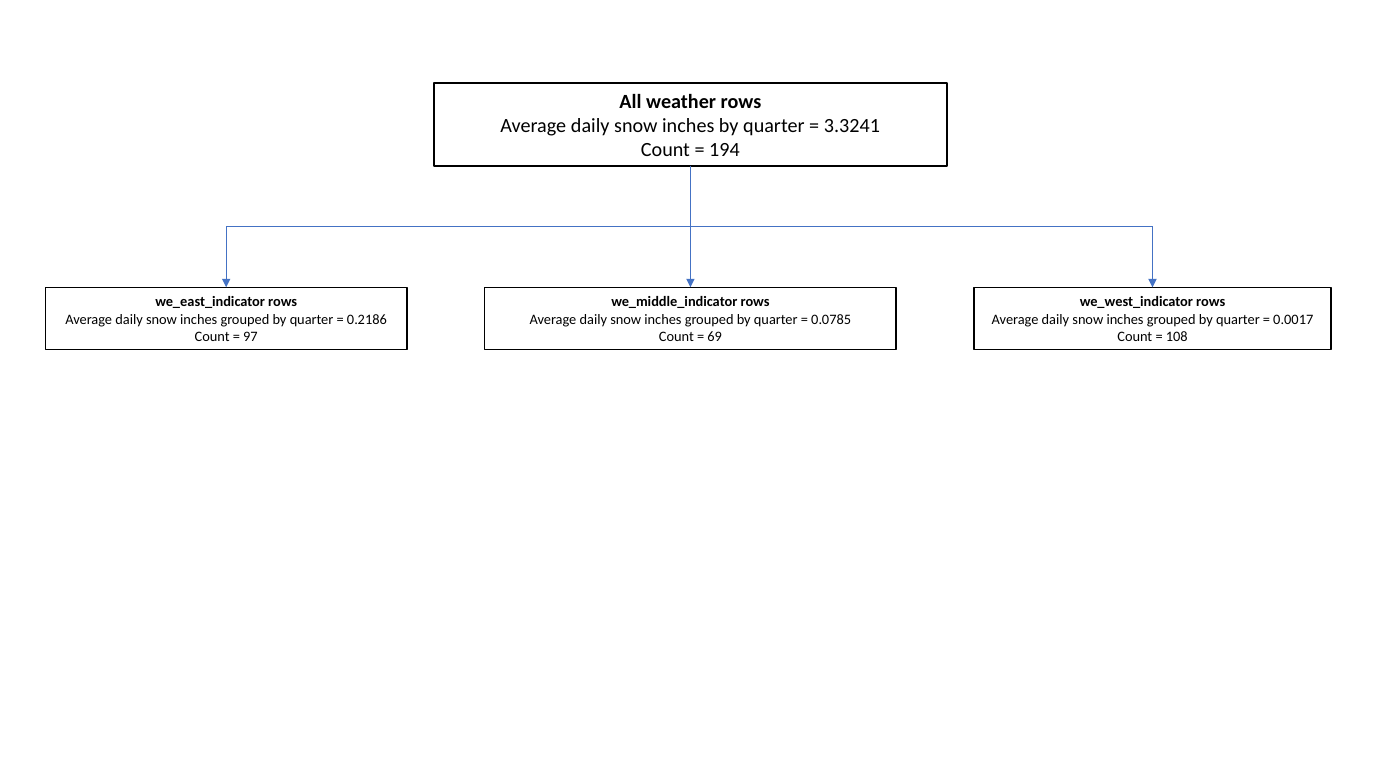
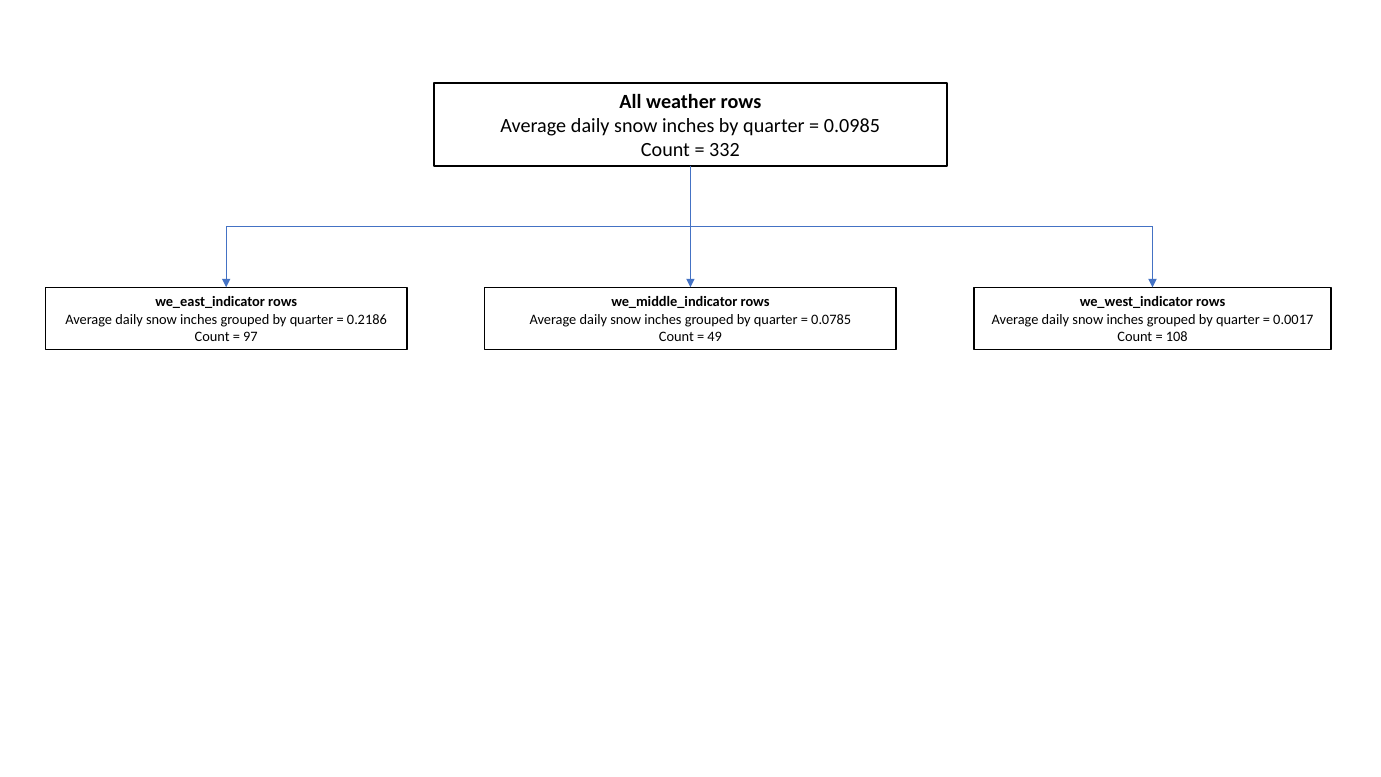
3.3241: 3.3241 -> 0.0985 (852, 126)
194: 194 -> 332 (724, 150)
69: 69 -> 49 (715, 337)
